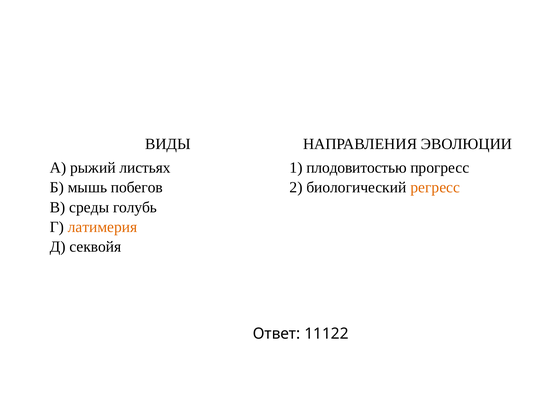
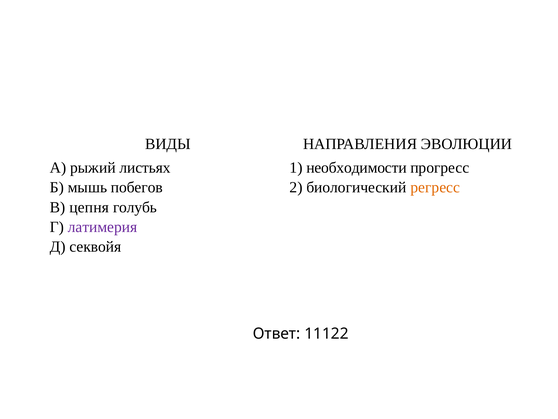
плодовитостью: плодовитостью -> необходимости (357, 167)
среды: среды -> цепня (89, 207)
латимерия colour: orange -> purple (102, 227)
